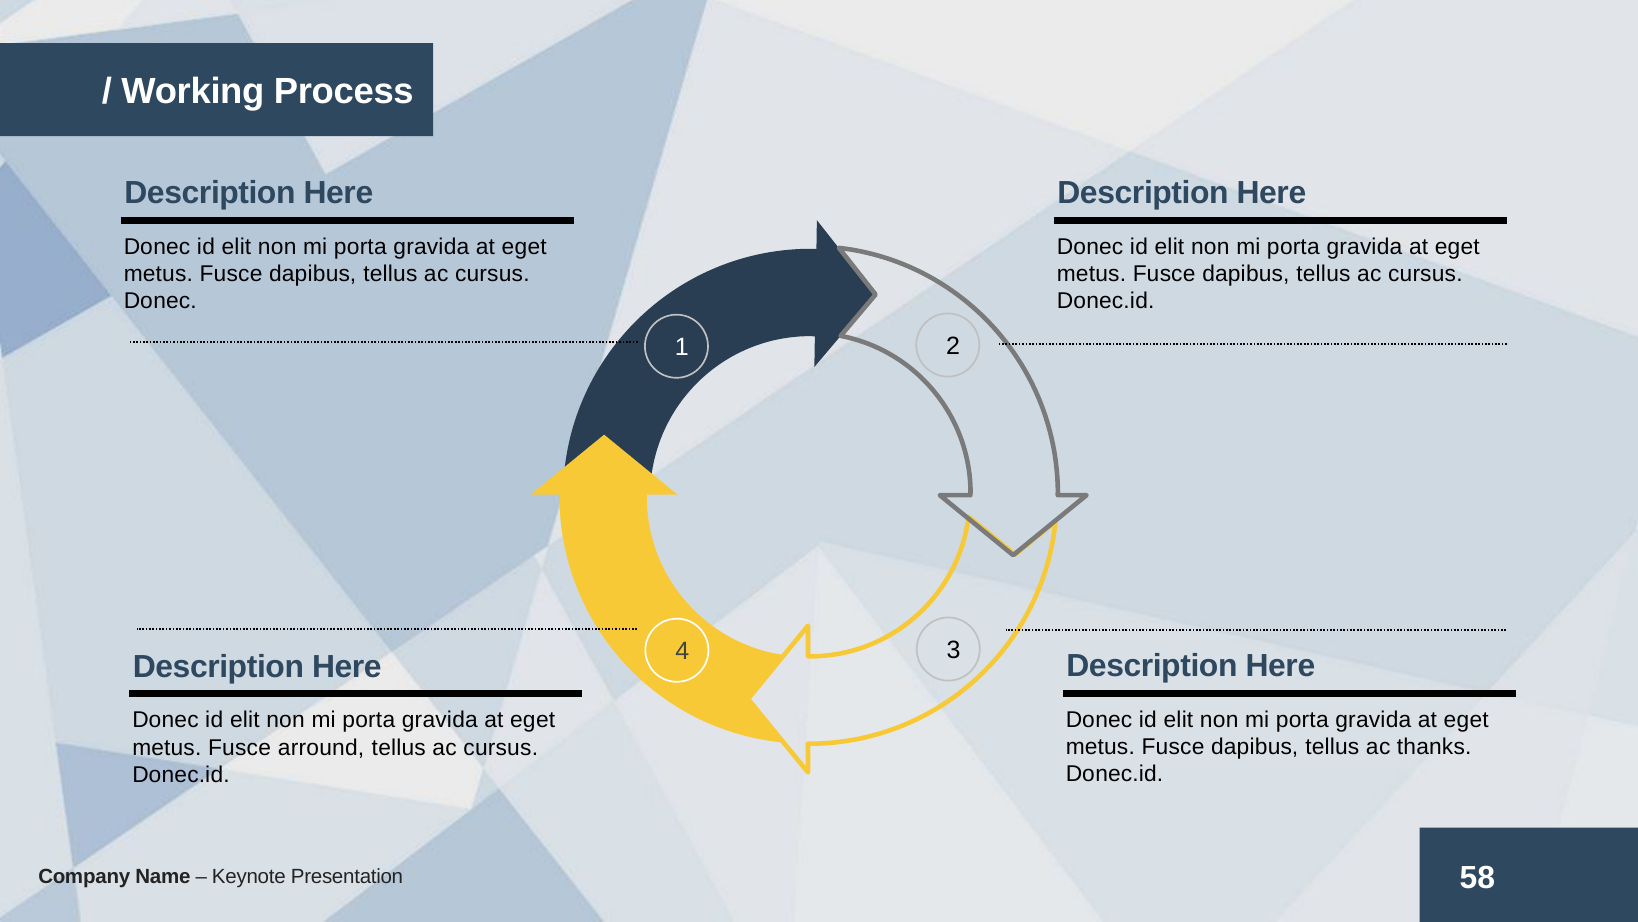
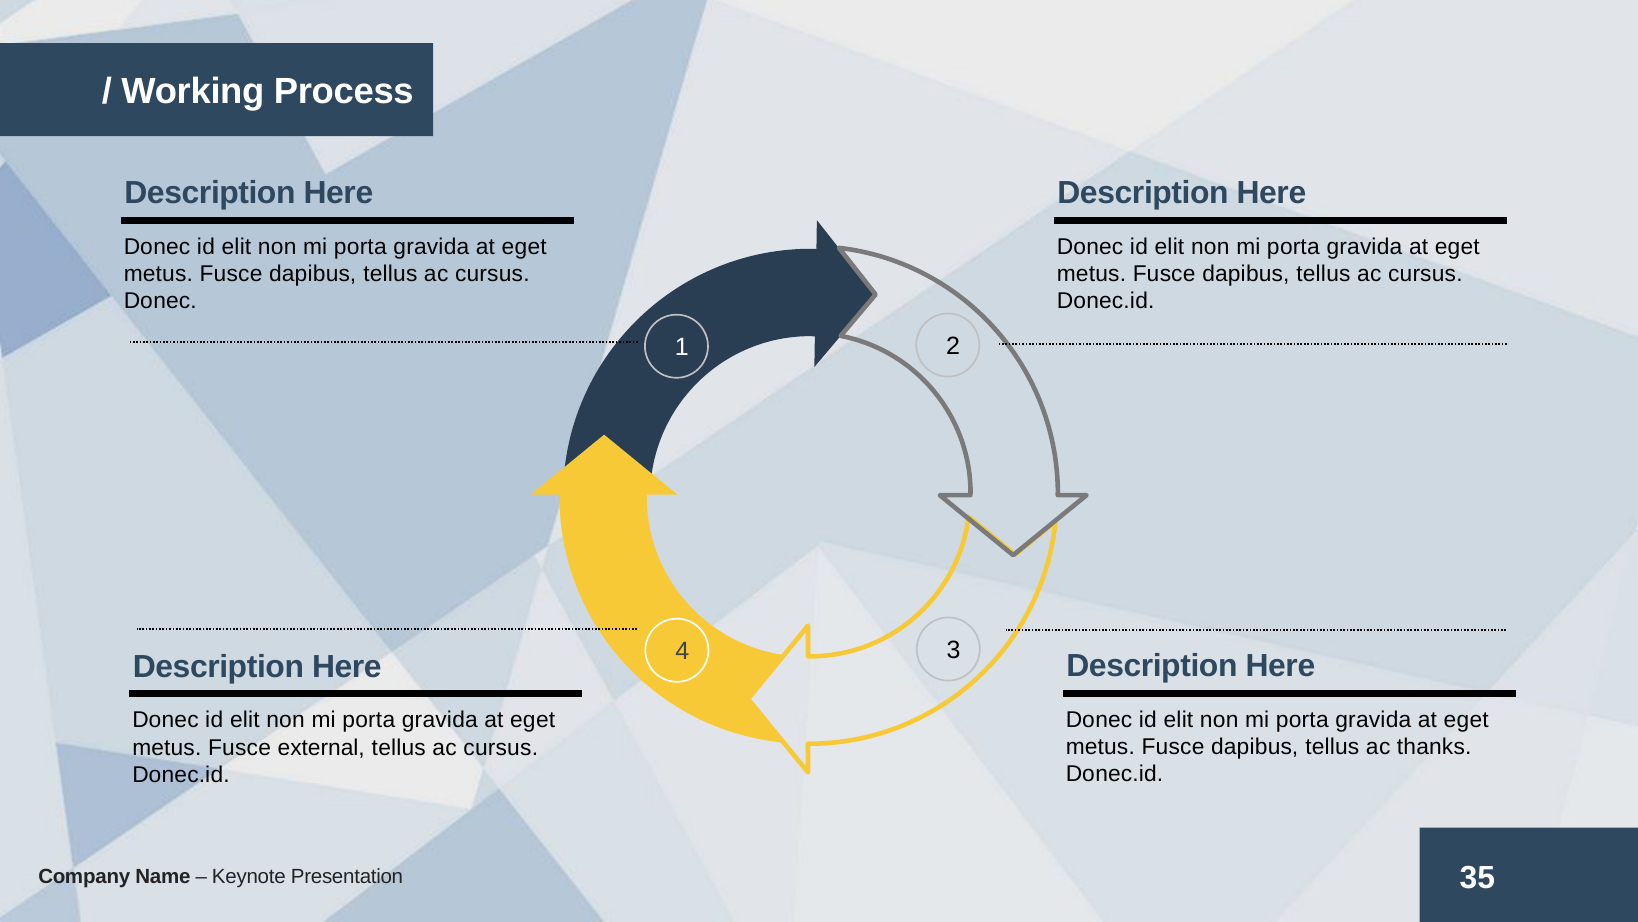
arround: arround -> external (321, 747)
58: 58 -> 35 (1477, 877)
